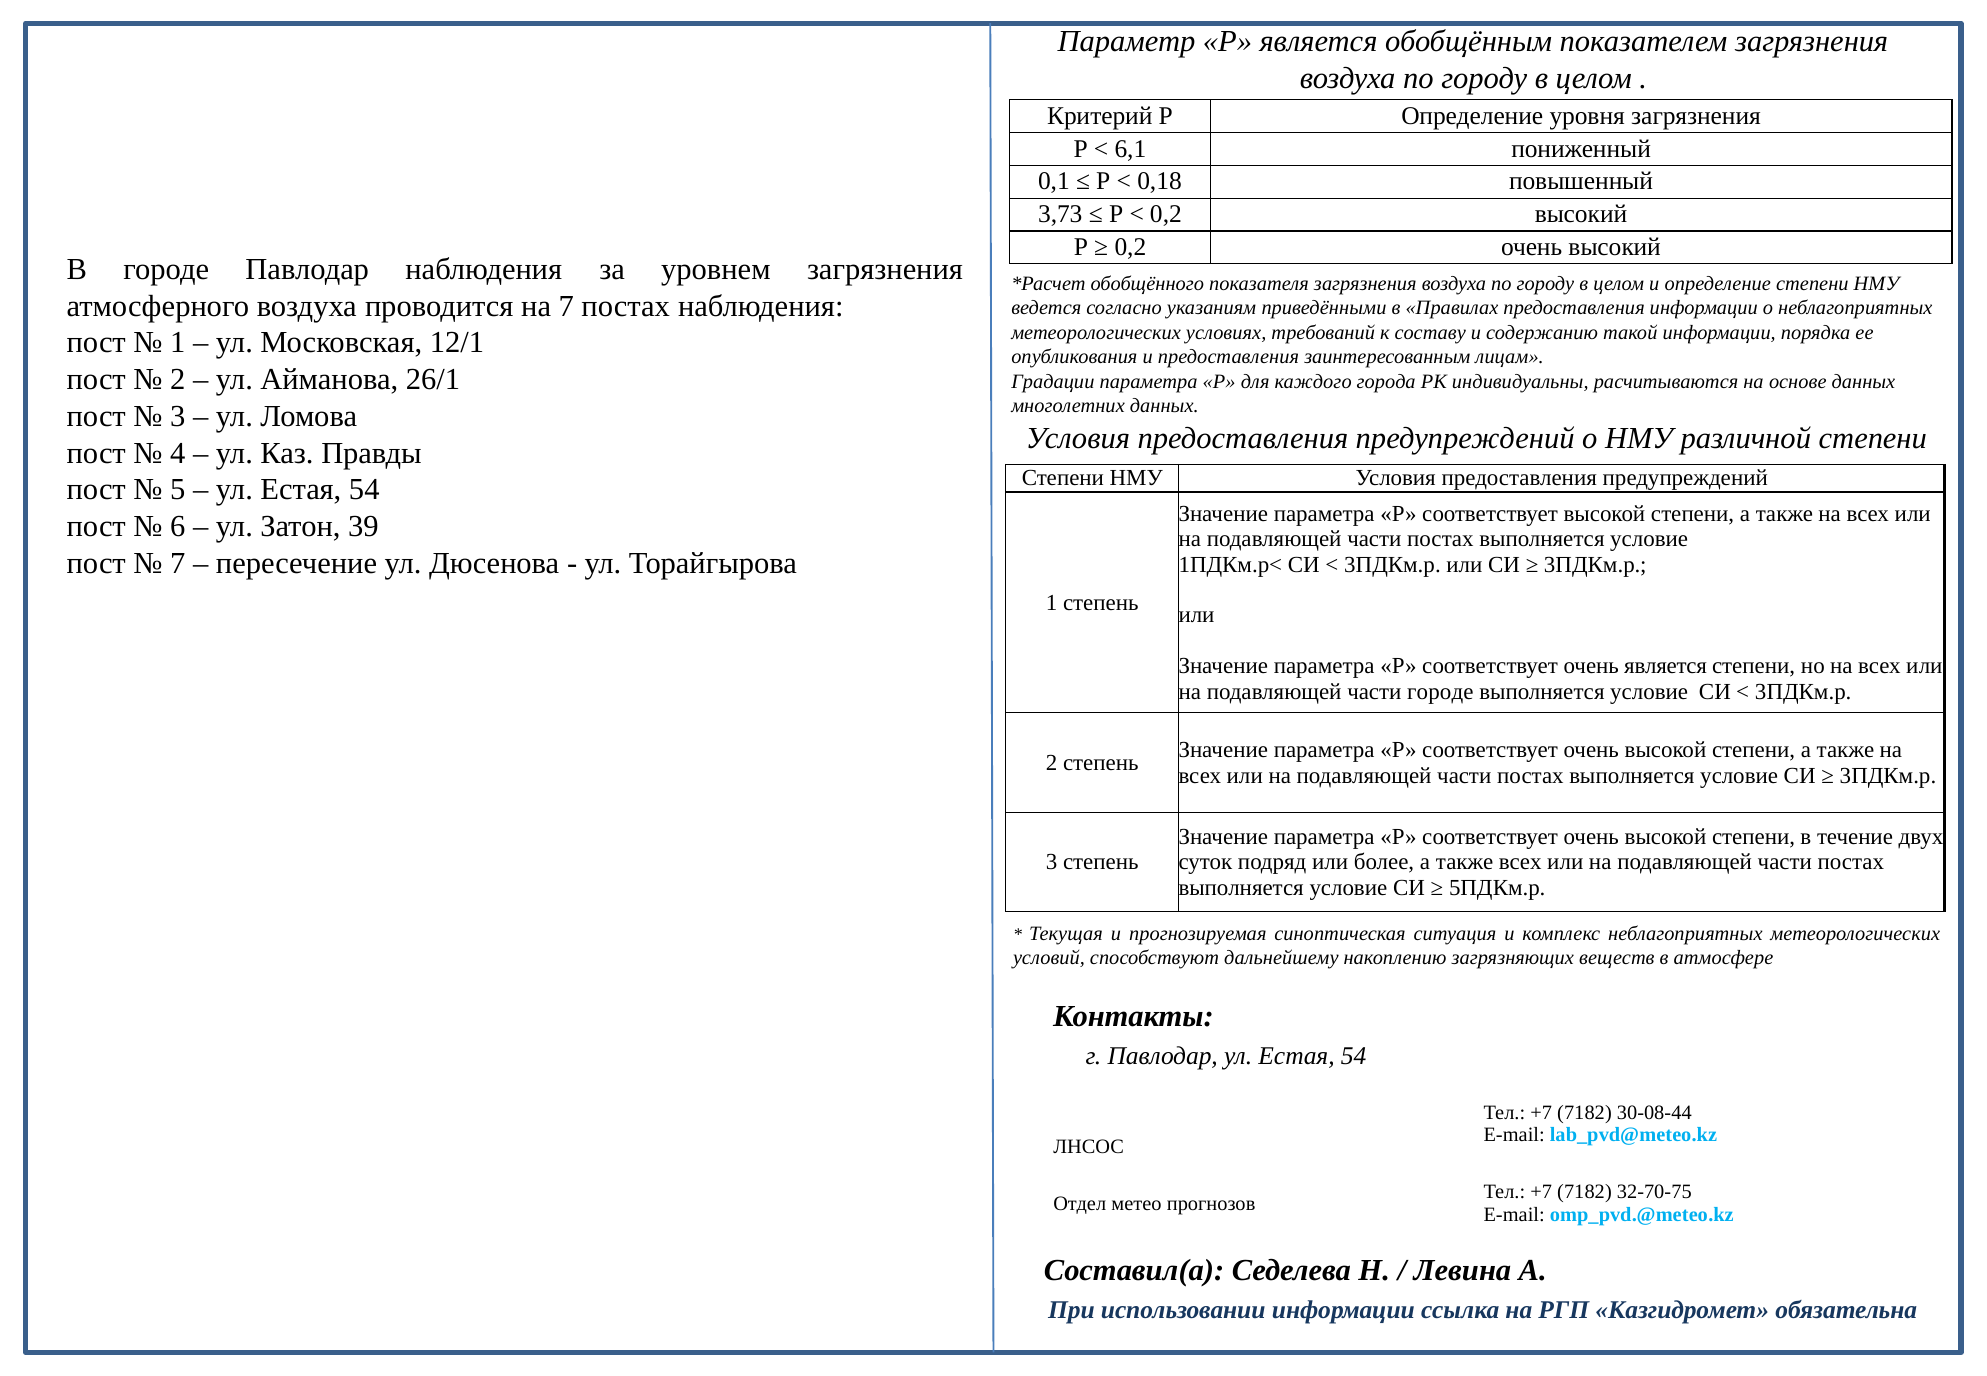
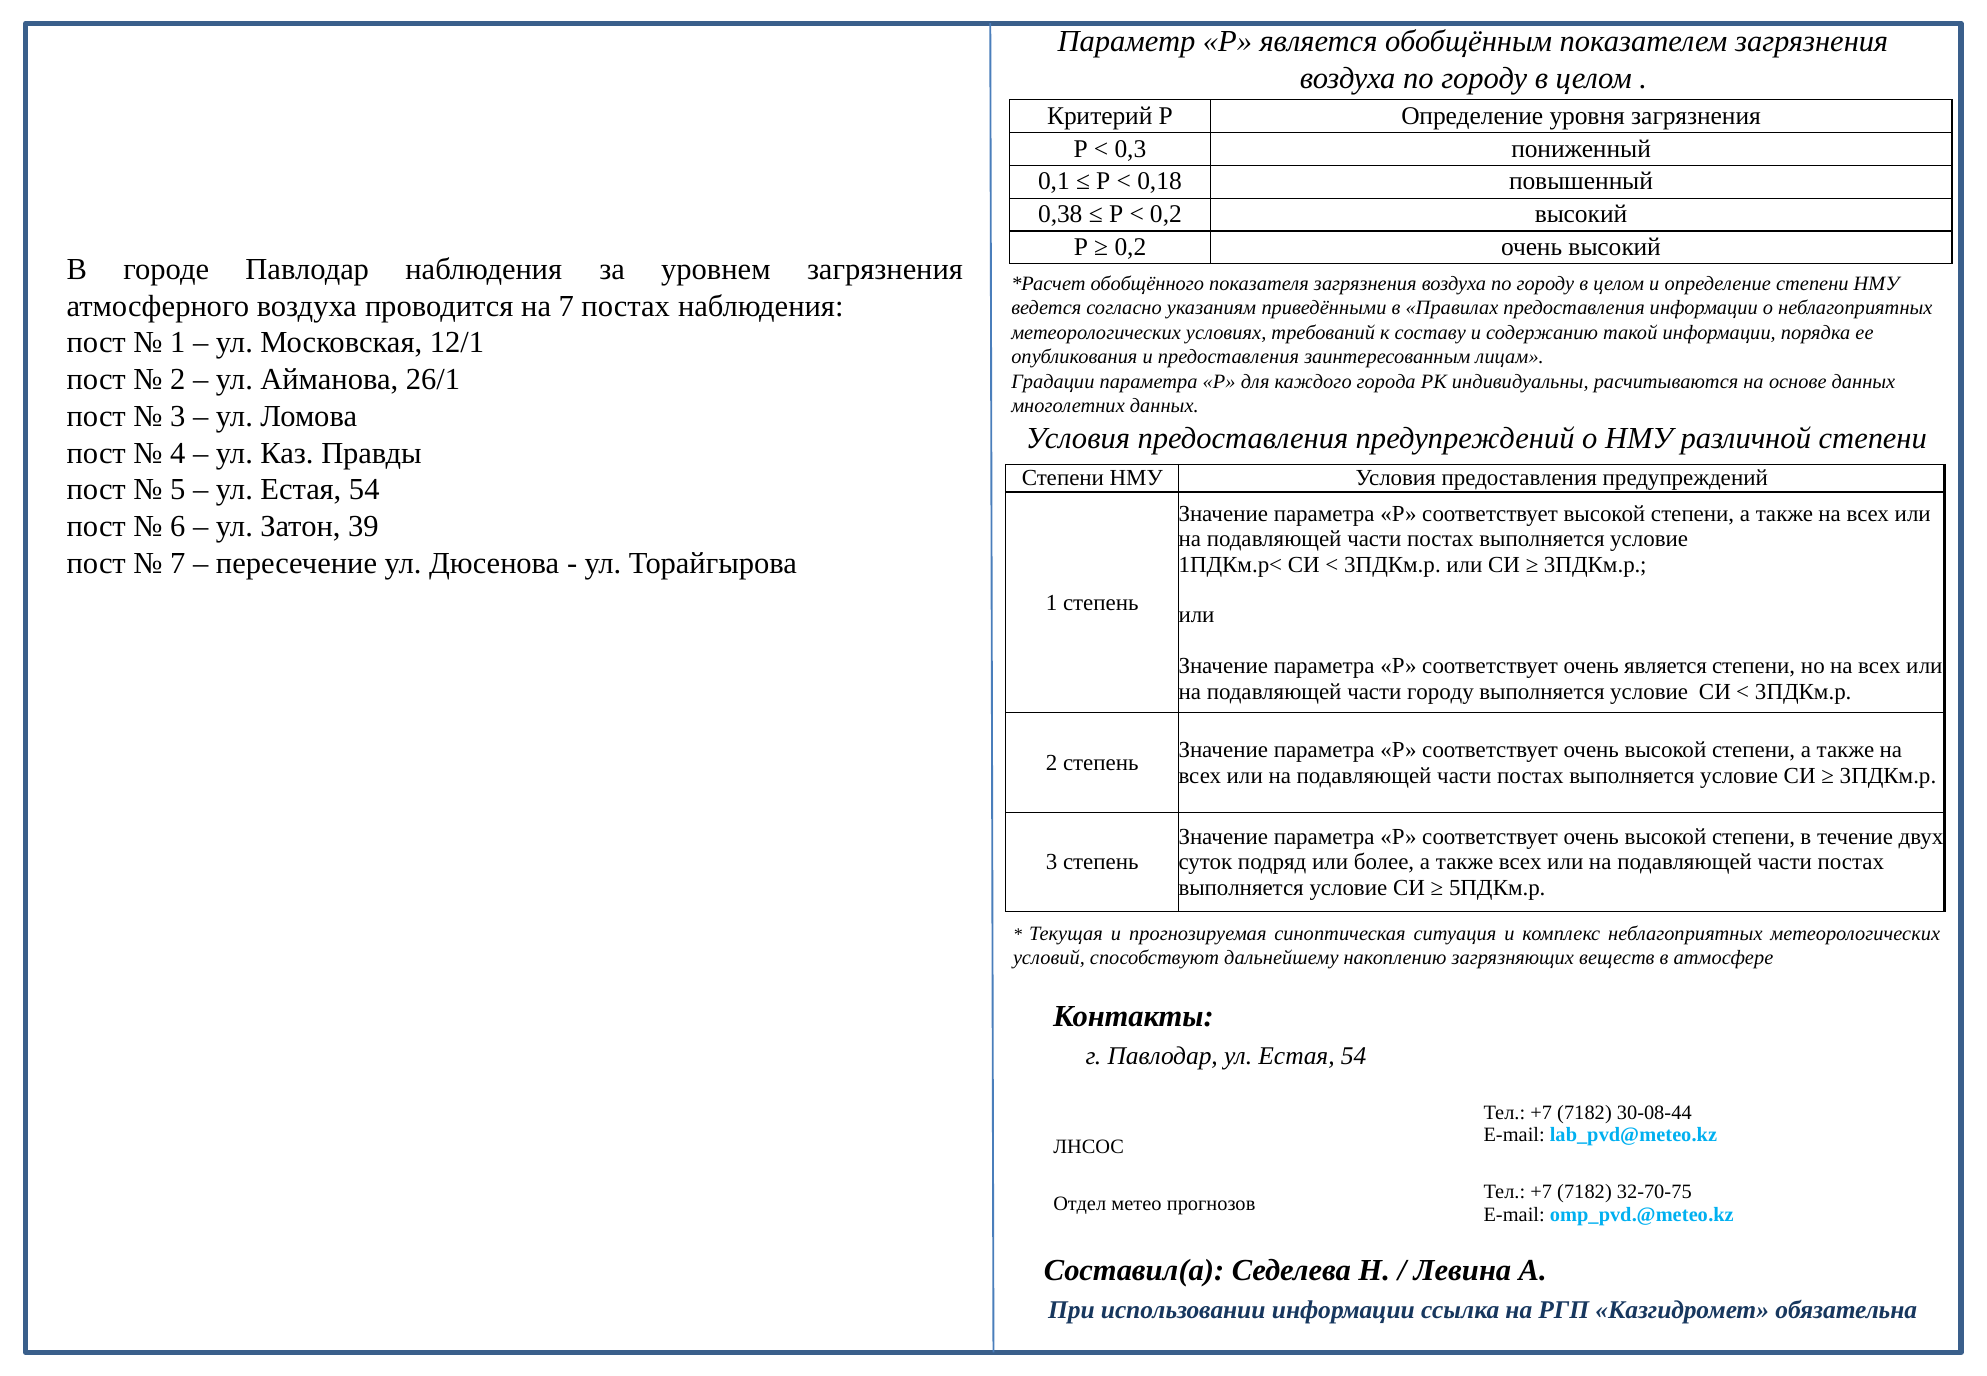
6,1: 6,1 -> 0,3 (1130, 149)
3,73: 3,73 -> 0,38 (1060, 214)
части городе: городе -> городу (1440, 691)
